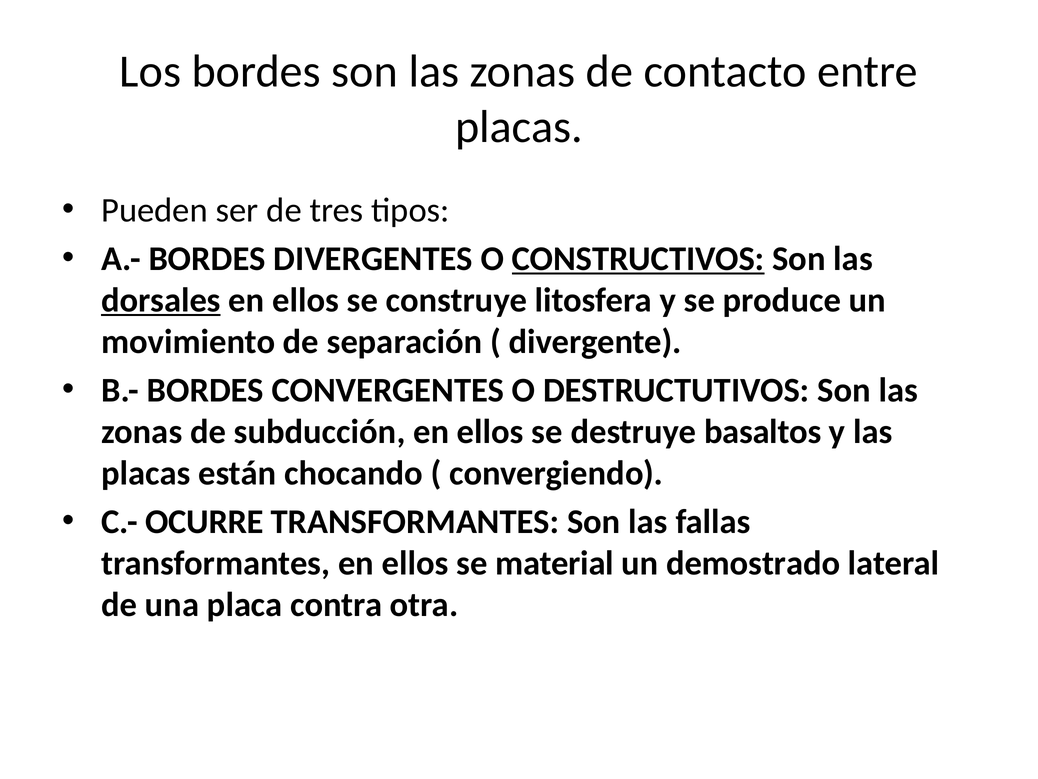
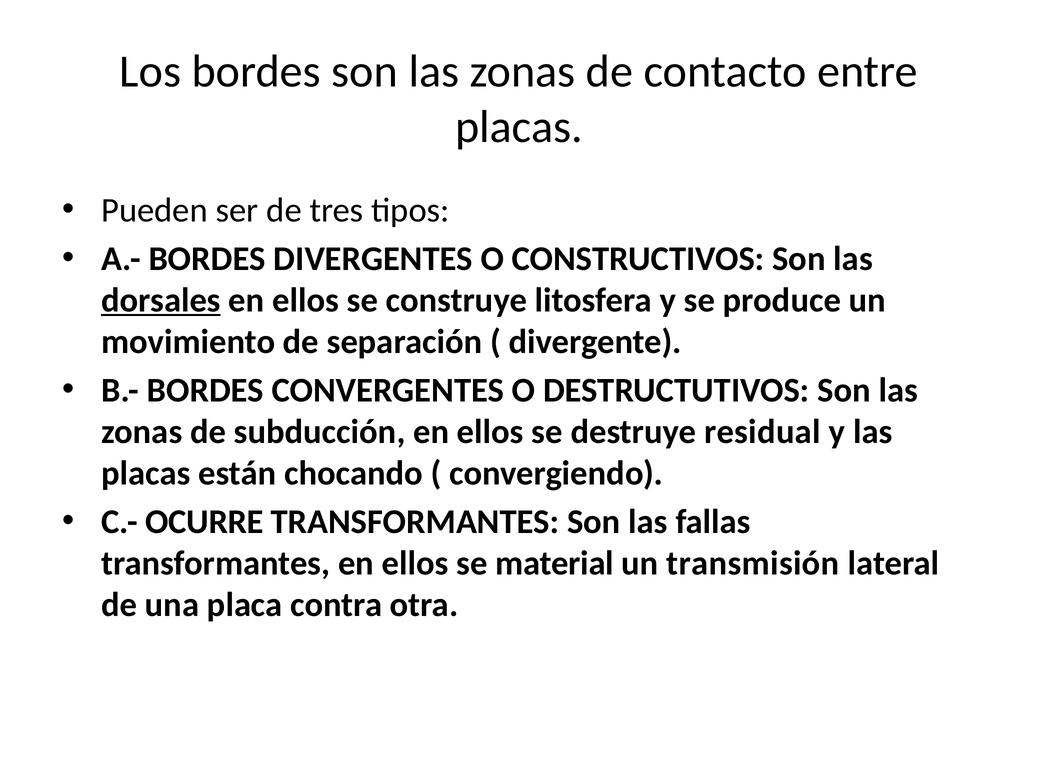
CONSTRUCTIVOS underline: present -> none (638, 258)
basaltos: basaltos -> residual (762, 431)
demostrado: demostrado -> transmisión (753, 563)
